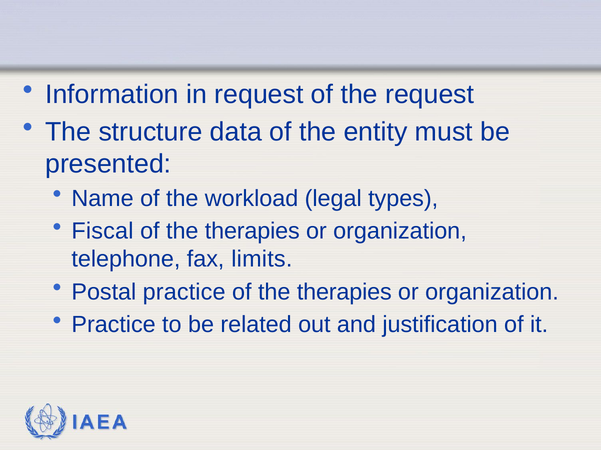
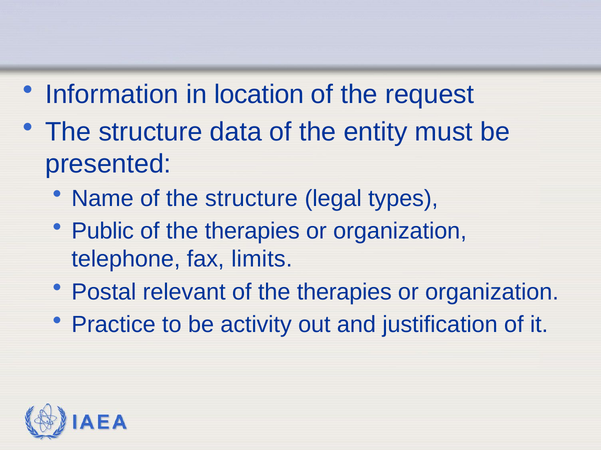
in request: request -> location (259, 95)
of the workload: workload -> structure (251, 199)
Fiscal: Fiscal -> Public (103, 232)
Postal practice: practice -> relevant (184, 292)
related: related -> activity (256, 325)
